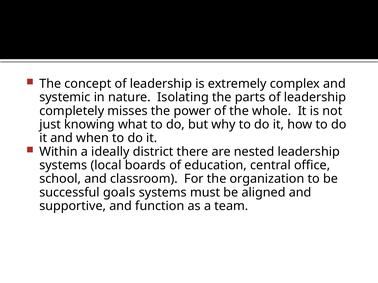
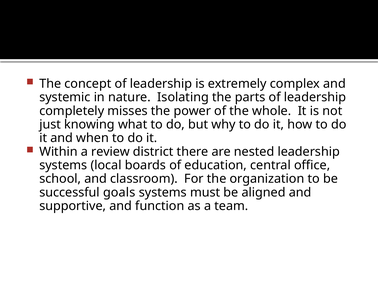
ideally: ideally -> review (110, 152)
